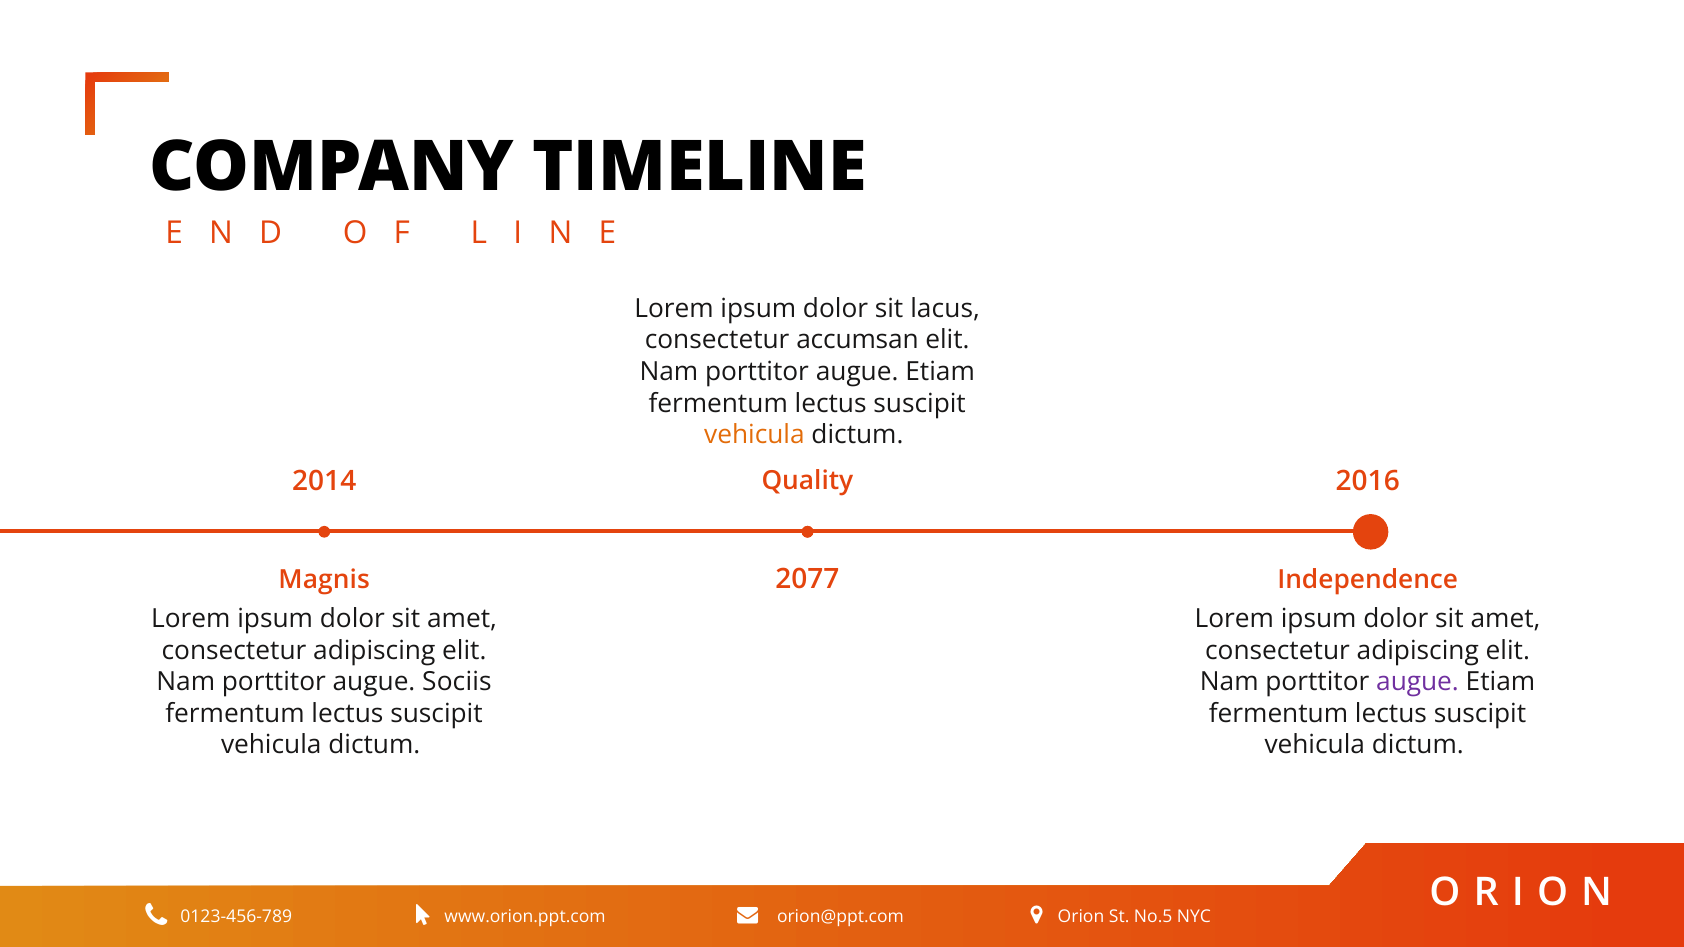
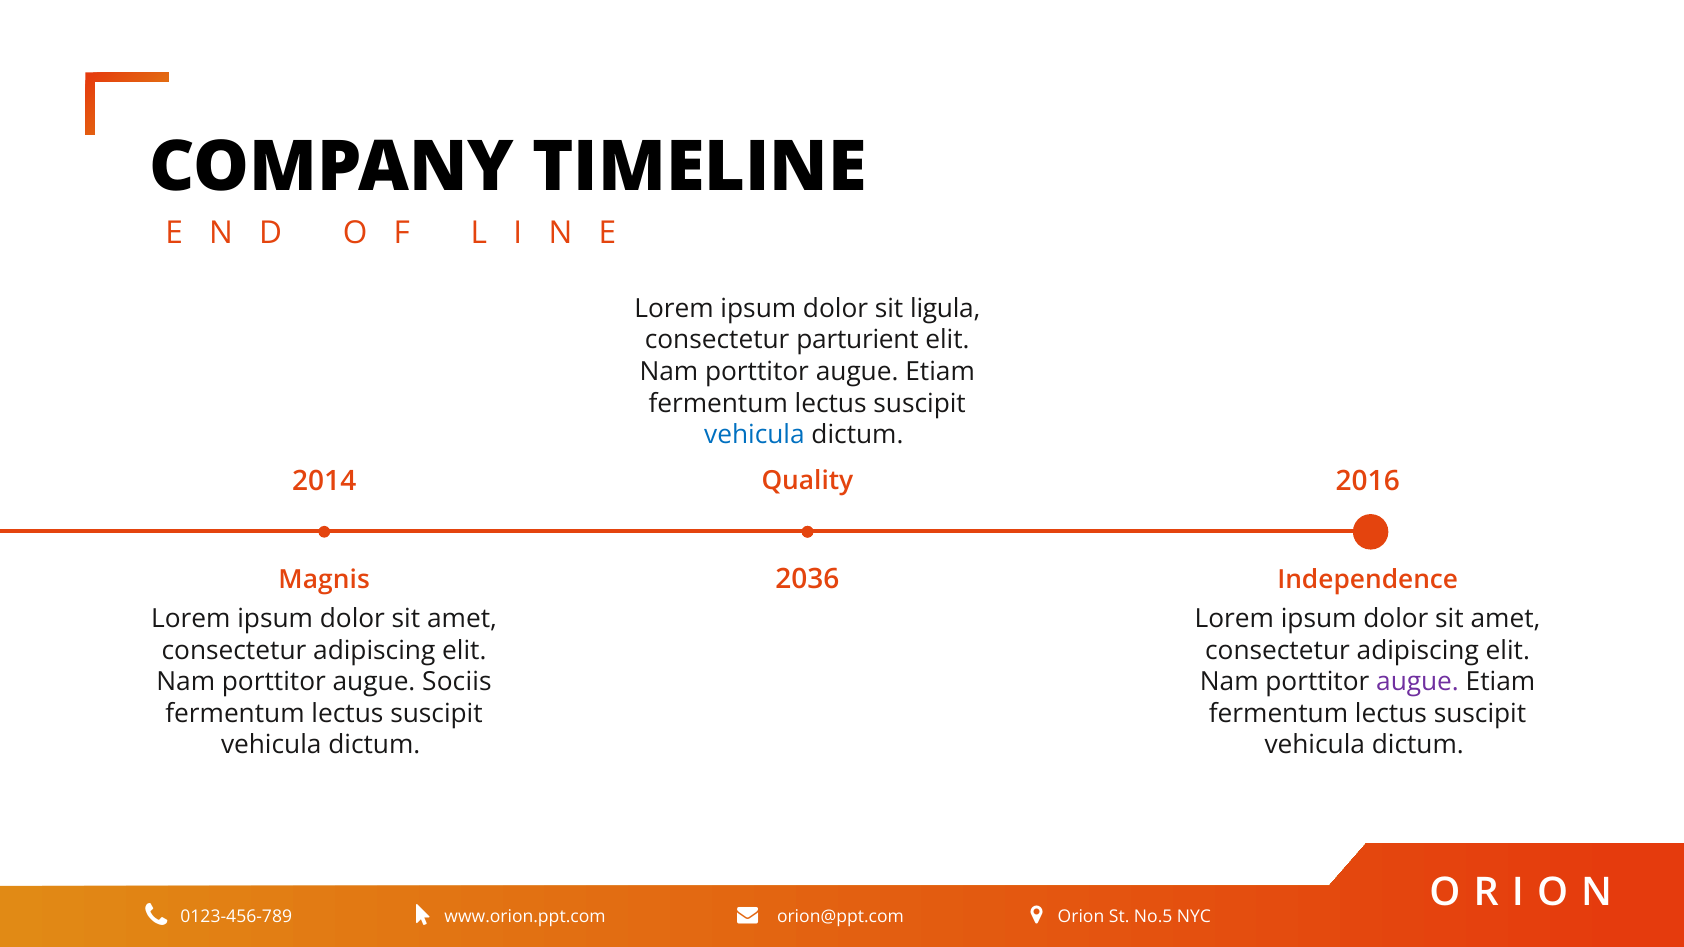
lacus: lacus -> ligula (945, 309)
accumsan: accumsan -> parturient (858, 340)
vehicula colour: orange -> blue (754, 435)
2077: 2077 -> 2036 (807, 580)
